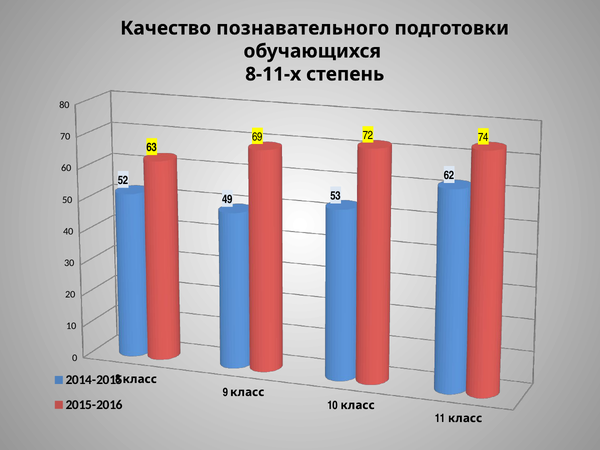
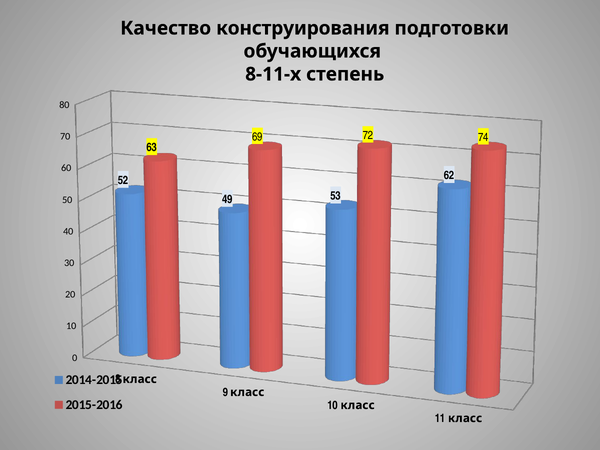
познавательного: познавательного -> конструирования (303, 28)
